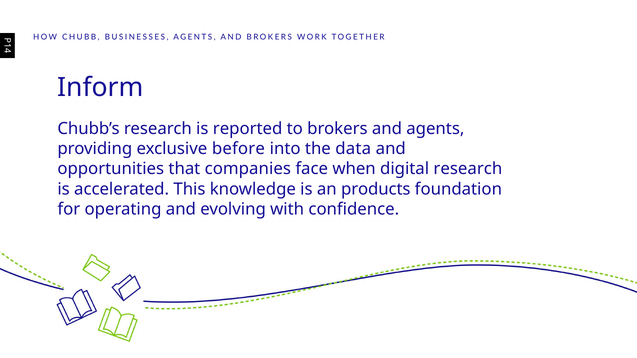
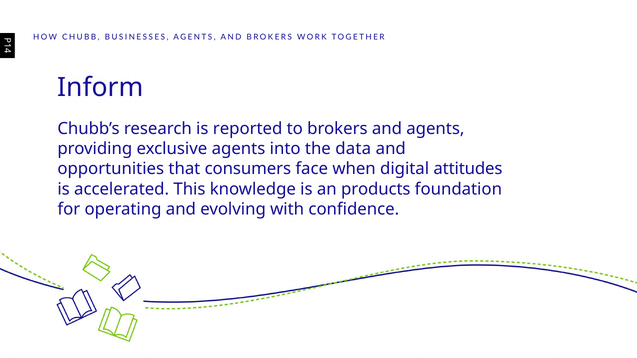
exclusive before: before -> agents (238, 149)
companies: companies -> consumers (248, 169)
digital research: research -> attitudes (468, 169)
